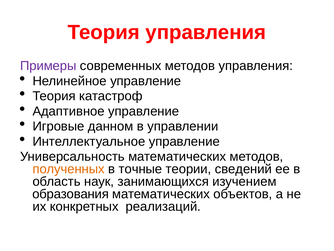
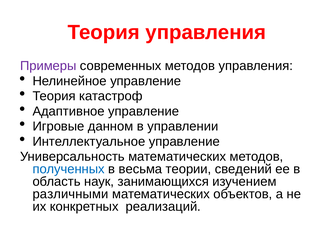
полученных colour: orange -> blue (69, 169)
точные: точные -> весьма (140, 169)
образования: образования -> различными (70, 194)
